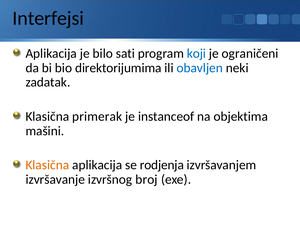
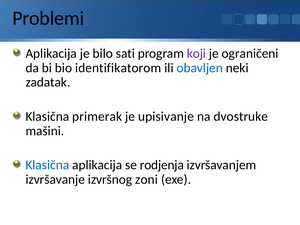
Interfejsi: Interfejsi -> Problemi (48, 18)
koji colour: blue -> purple (196, 53)
direktorijumima: direktorijumima -> identifikatorom (118, 68)
instanceof: instanceof -> upisivanje (166, 116)
objektima: objektima -> dvostruke (241, 116)
Klasična colour: orange -> blue (47, 165)
broj: broj -> zoni (147, 179)
